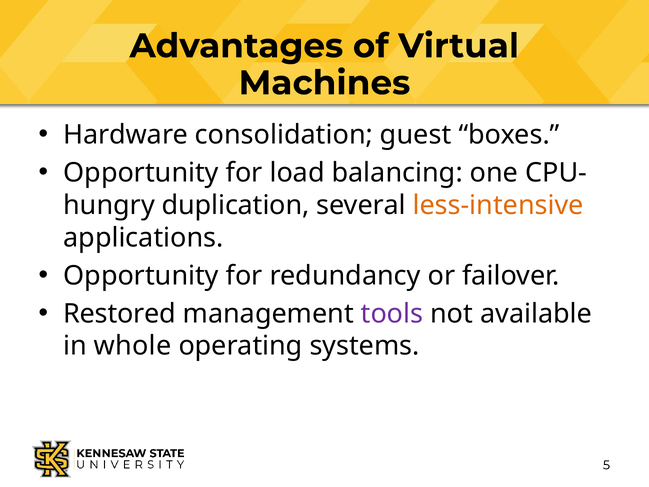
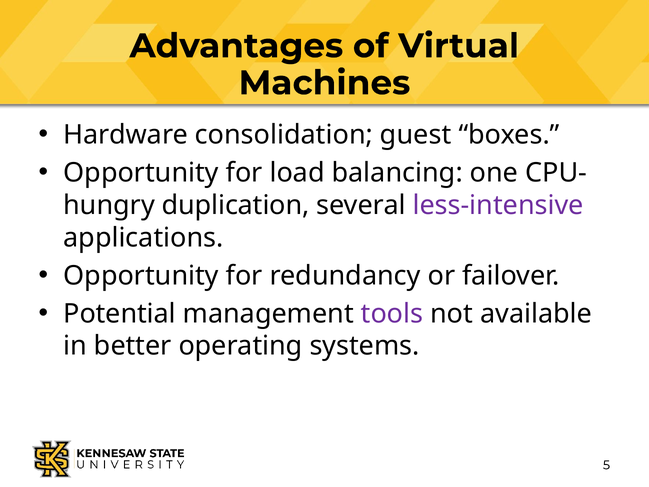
less-intensive colour: orange -> purple (498, 205)
Restored: Restored -> Potential (120, 313)
whole: whole -> better (133, 346)
